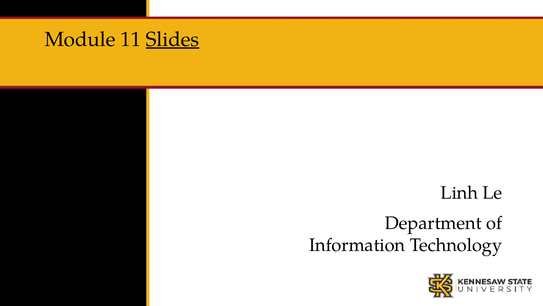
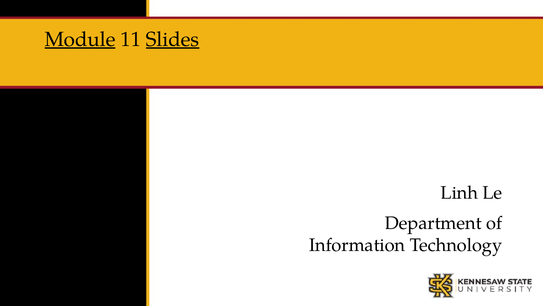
Module underline: none -> present (80, 39)
